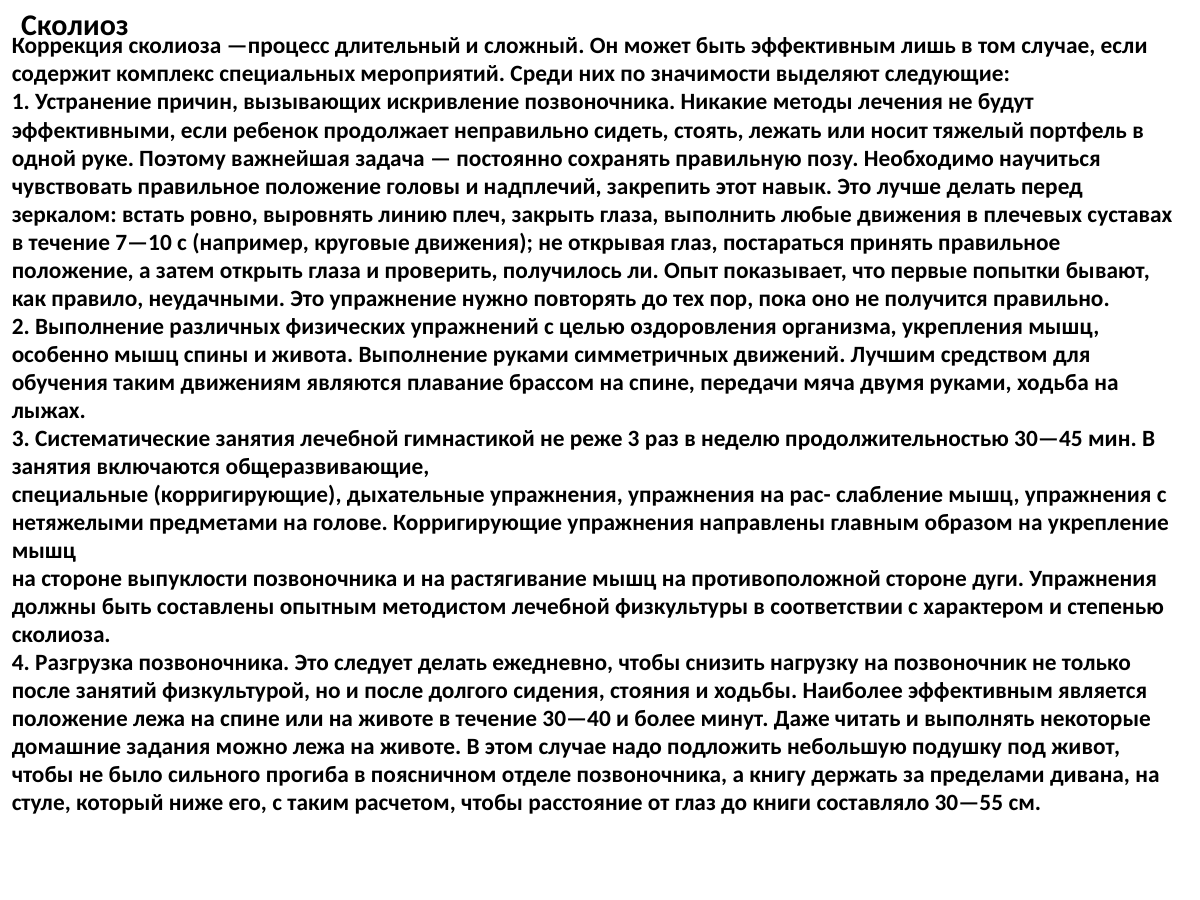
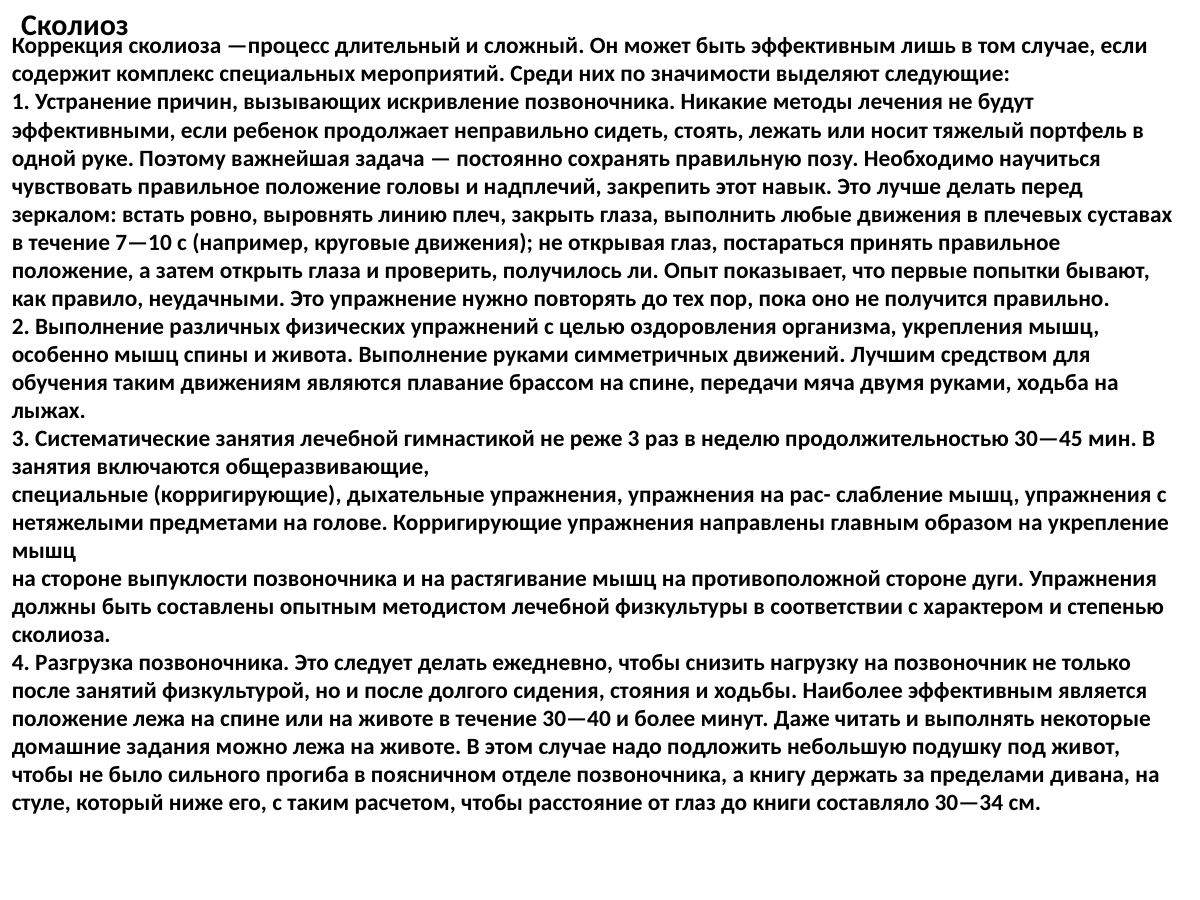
30—55: 30—55 -> 30—34 (969, 803)
